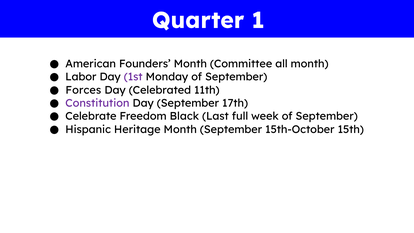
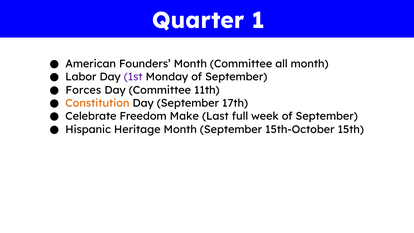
Day Celebrated: Celebrated -> Committee (160, 90)
Constitution colour: purple -> orange (97, 103)
Black: Black -> Make (184, 116)
